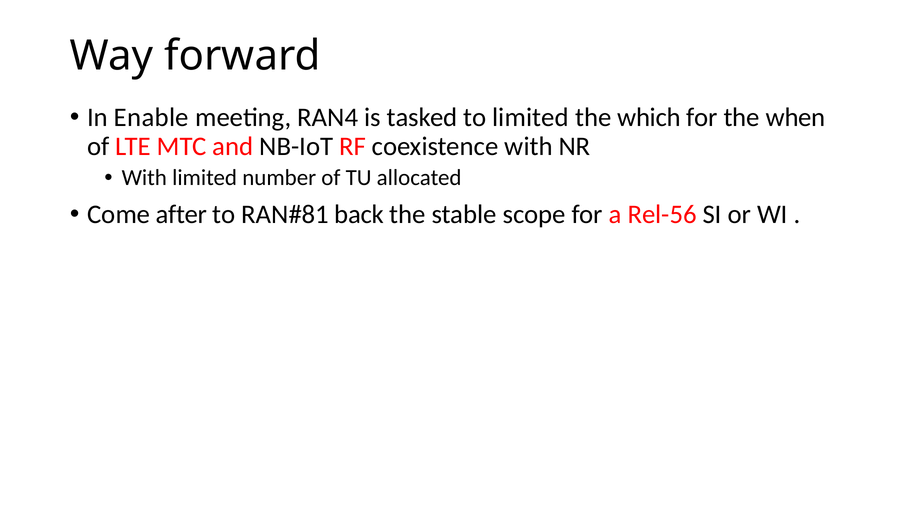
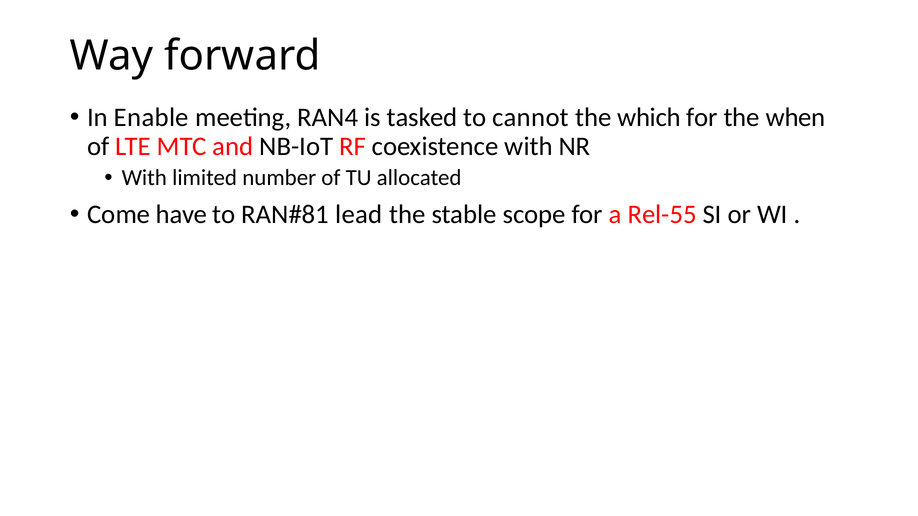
to limited: limited -> cannot (531, 117)
after: after -> have (181, 214)
back: back -> lead (359, 214)
Rel-56: Rel-56 -> Rel-55 (662, 214)
